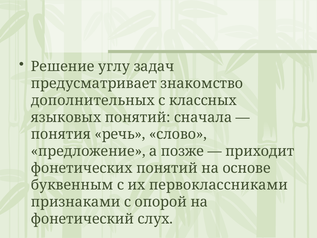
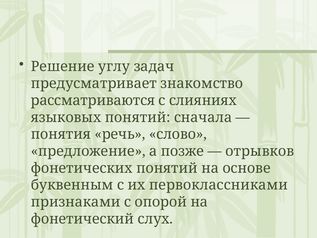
дополнительных: дополнительных -> рассматриваются (93, 100)
классных: классных -> слияниях (203, 100)
приходит: приходит -> отрывков (260, 151)
